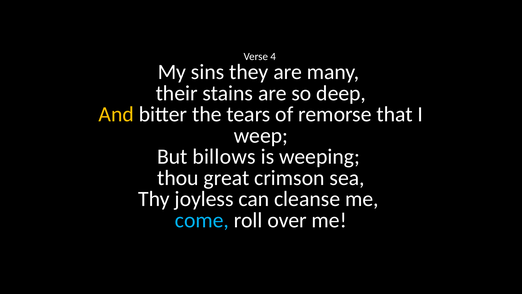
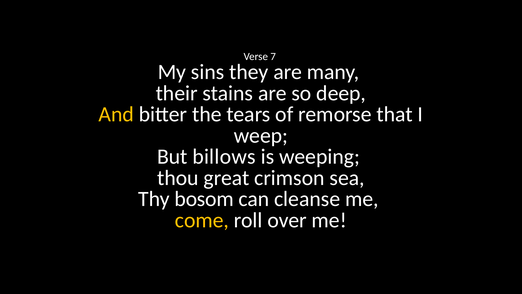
4: 4 -> 7 (273, 57)
joyless: joyless -> bosom (204, 199)
come colour: light blue -> yellow (202, 220)
